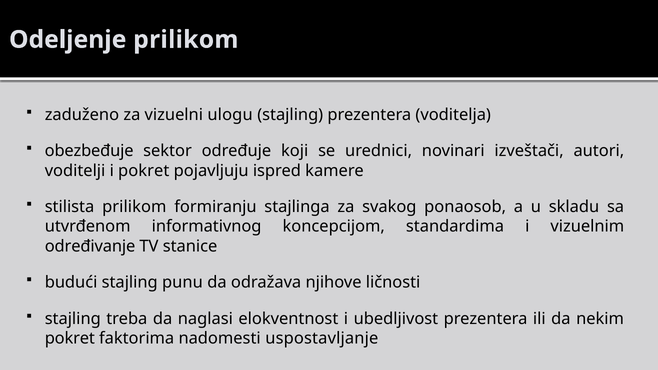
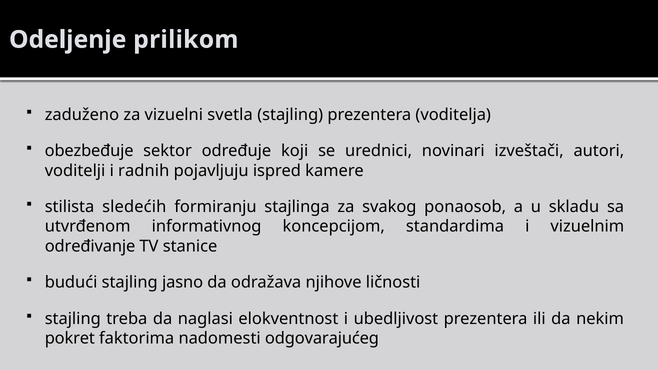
ulogu: ulogu -> svetla (230, 115)
i pokret: pokret -> radnih (144, 171)
stilista prilikom: prilikom -> sledećih (134, 207)
punu: punu -> jasno (183, 283)
uspostavljanje: uspostavljanje -> odgovarajućeg (322, 339)
